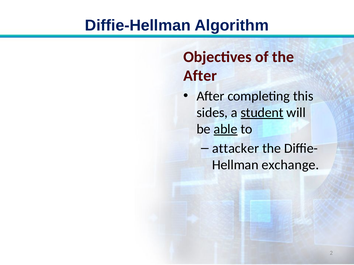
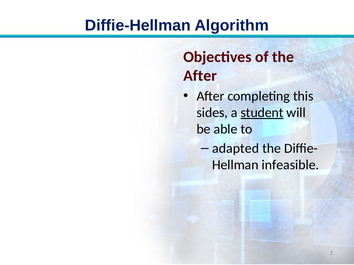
able underline: present -> none (226, 129)
attacker: attacker -> adapted (236, 149)
exchange: exchange -> infeasible (290, 165)
